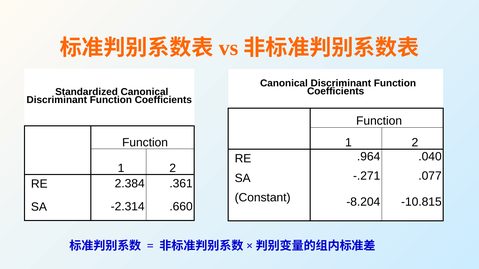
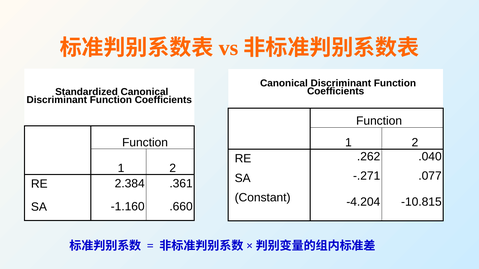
.964: .964 -> .262 (369, 157)
-8.204: -8.204 -> -4.204 (363, 202)
-2.314: -2.314 -> -1.160 (128, 207)
